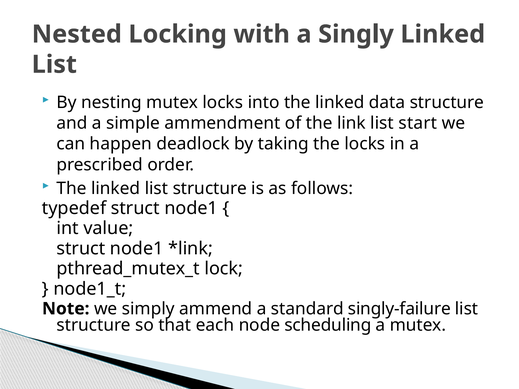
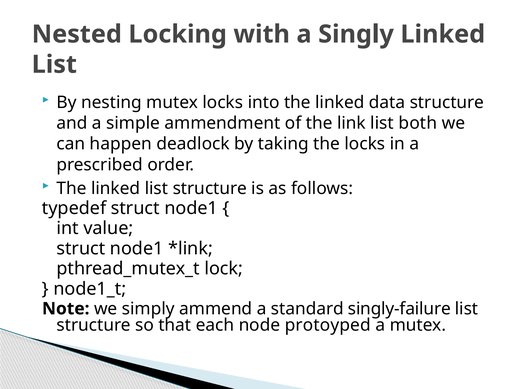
start: start -> both (418, 123)
scheduling: scheduling -> protoyped (328, 325)
